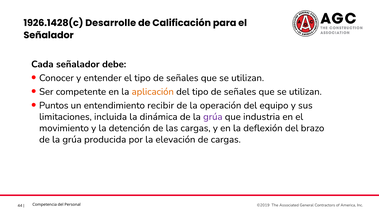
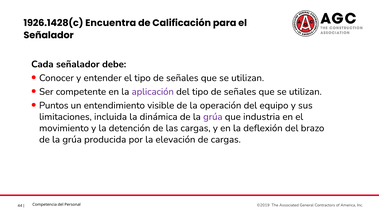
Desarrolle: Desarrolle -> Encuentra (111, 23)
aplicación colour: orange -> purple (153, 92)
recibir: recibir -> visible (161, 105)
